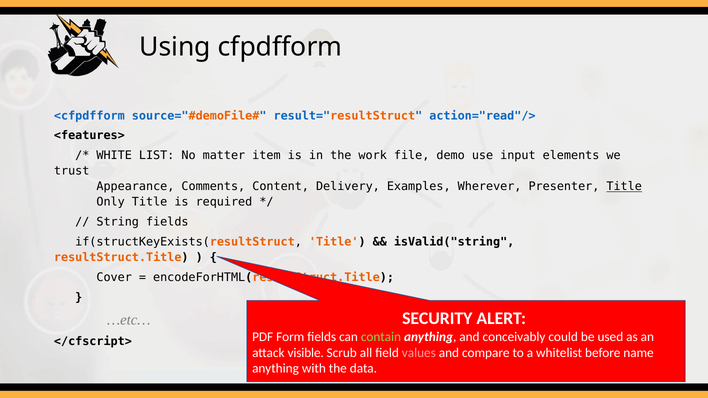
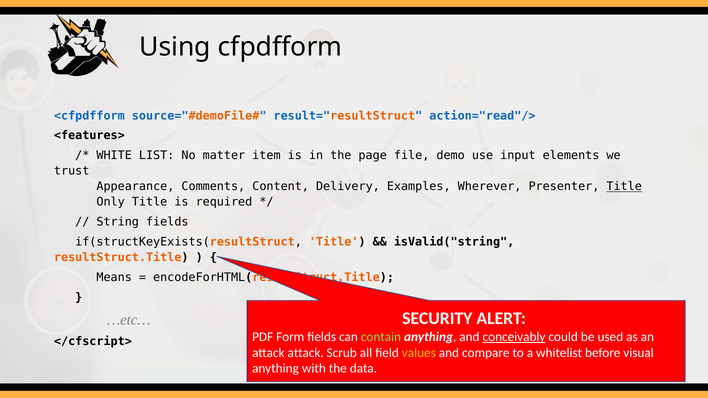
work: work -> page (373, 156)
Cover: Cover -> Means (114, 278)
conceivably underline: none -> present (514, 337)
attack visible: visible -> attack (306, 353)
values colour: pink -> yellow (419, 353)
name: name -> visual (638, 353)
